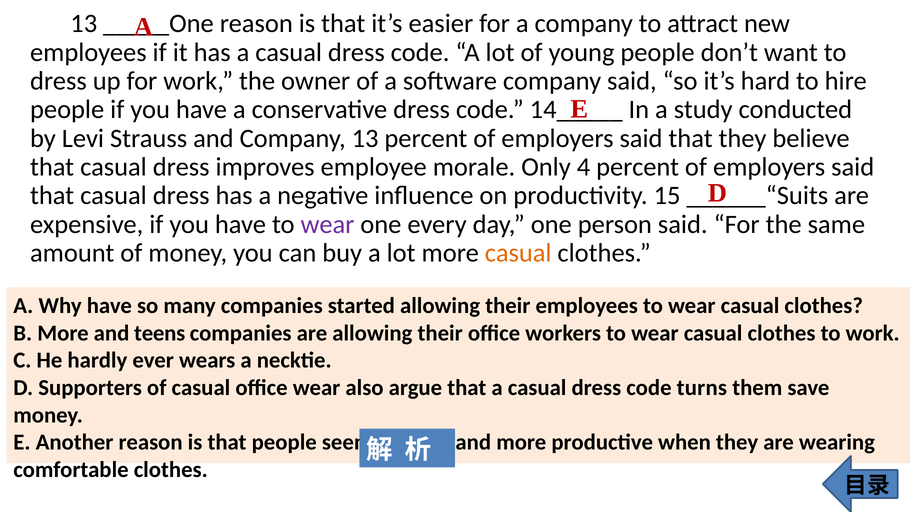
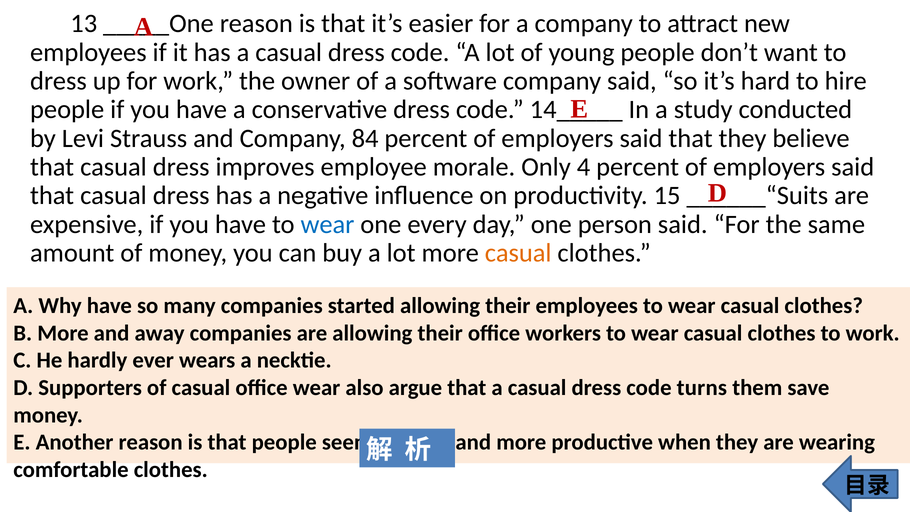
Company 13: 13 -> 84 (365, 138)
wear colour: purple -> blue (328, 224)
teens: teens -> away (160, 333)
